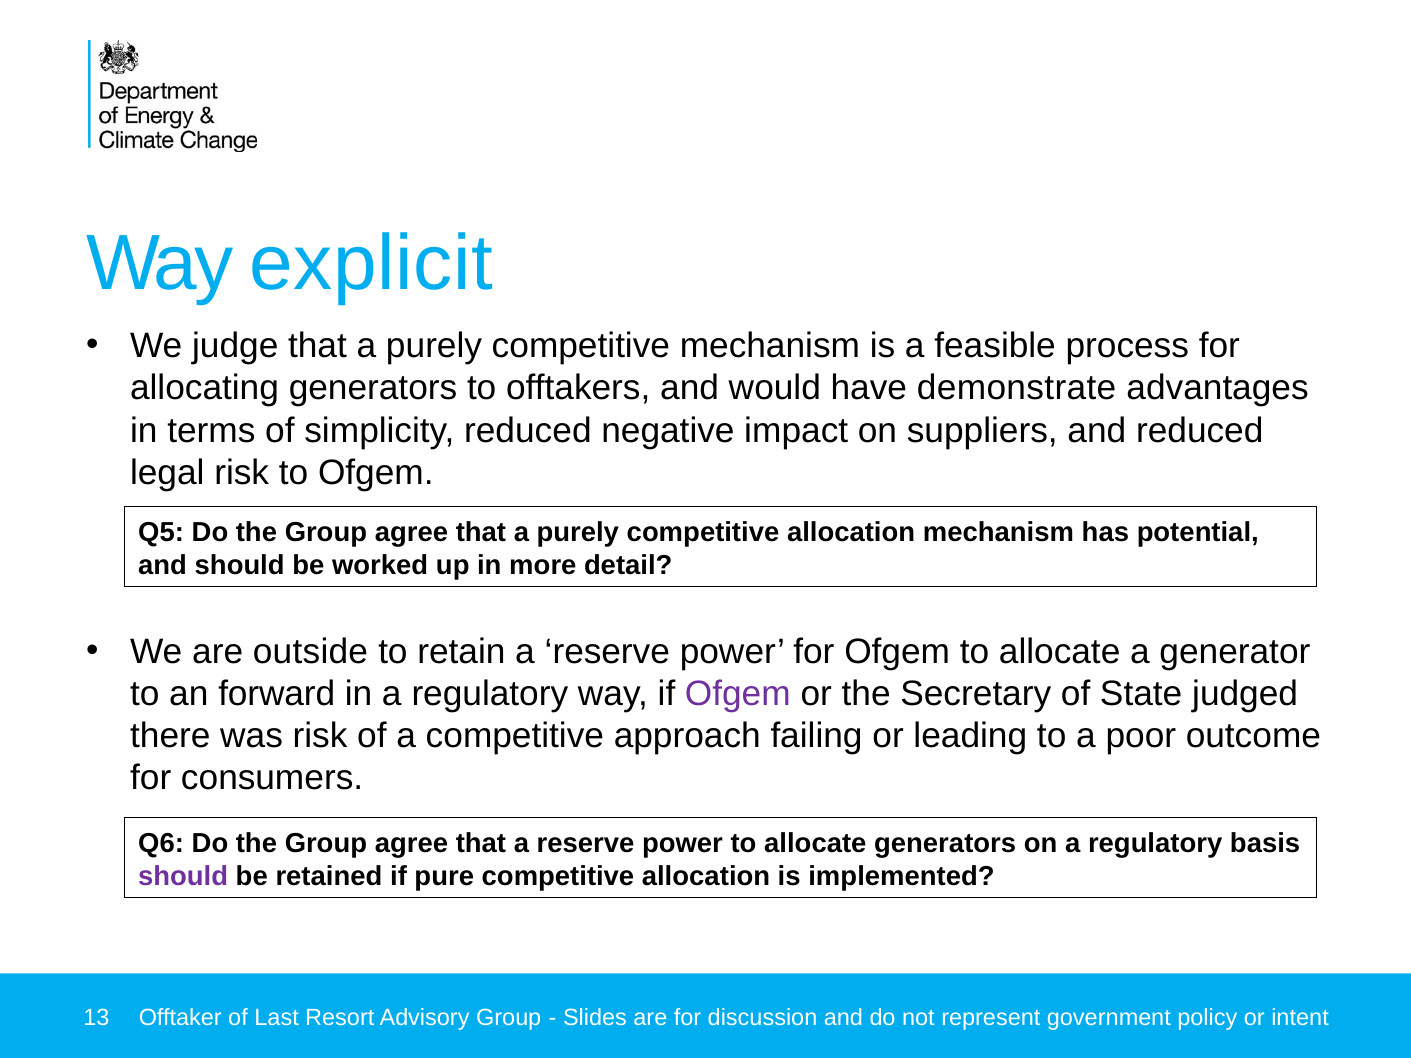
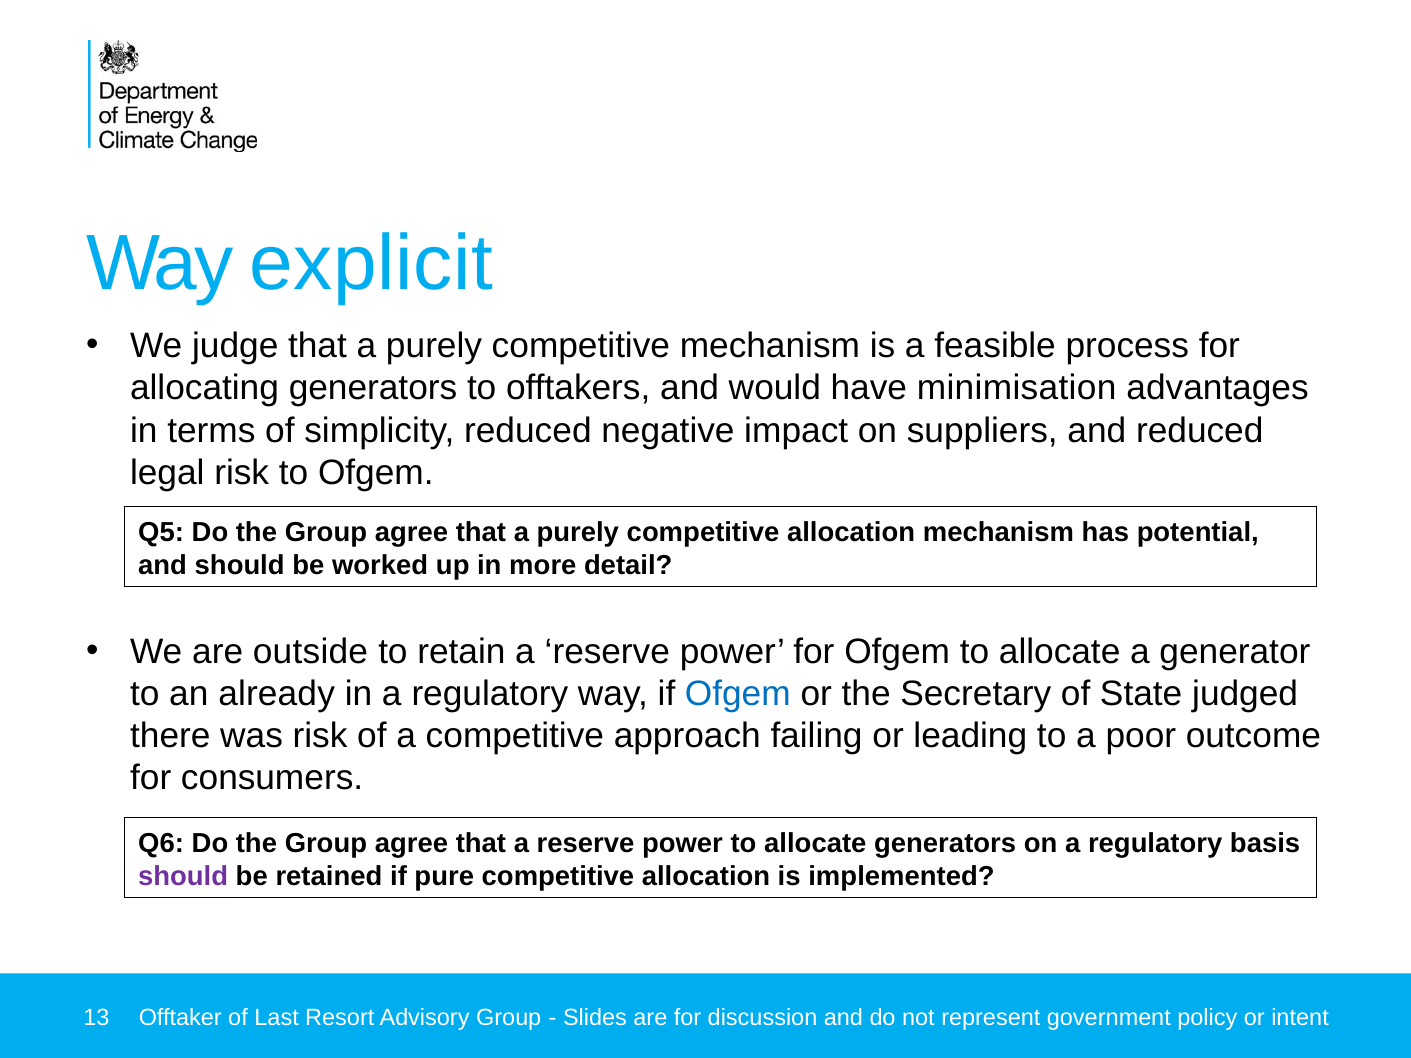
demonstrate: demonstrate -> minimisation (1017, 388)
forward: forward -> already (277, 694)
Ofgem colour: purple -> blue (738, 694)
